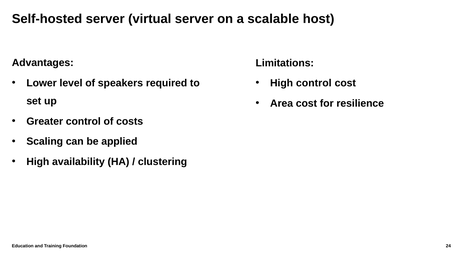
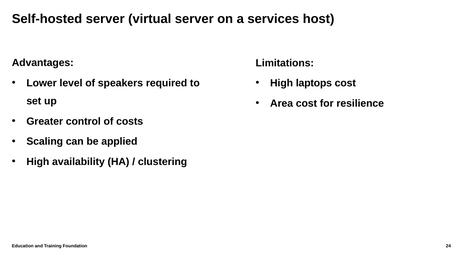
scalable: scalable -> services (273, 19)
High control: control -> laptops (314, 83)
